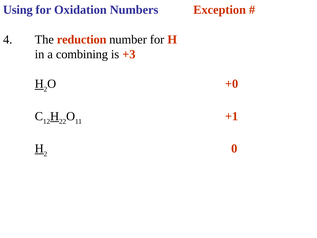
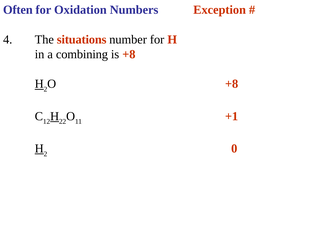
Using: Using -> Often (18, 10)
reduction: reduction -> situations (82, 39)
is +3: +3 -> +8 (129, 54)
+0: +0 -> +8 (232, 84)
